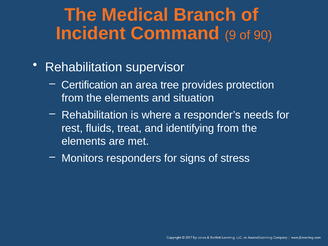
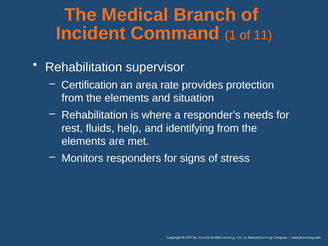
9: 9 -> 1 (230, 35)
90: 90 -> 11 (263, 35)
tree: tree -> rate (170, 85)
treat: treat -> help (129, 128)
